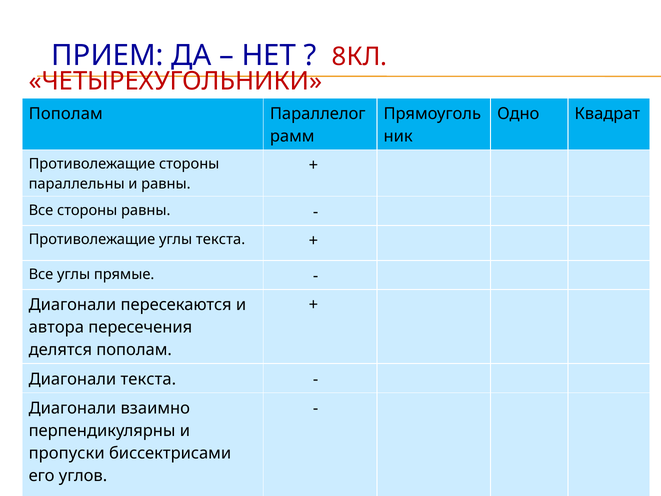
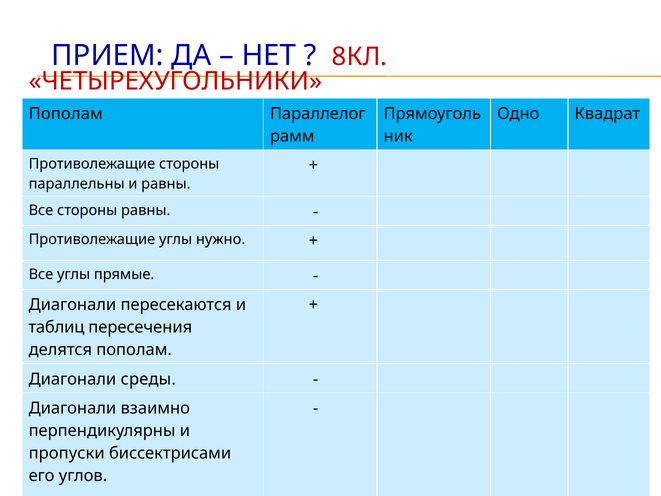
углы текста: текста -> нужно (221, 239)
автора: автора -> таблиц (56, 327)
Диагонали текста: текста -> среды (148, 379)
